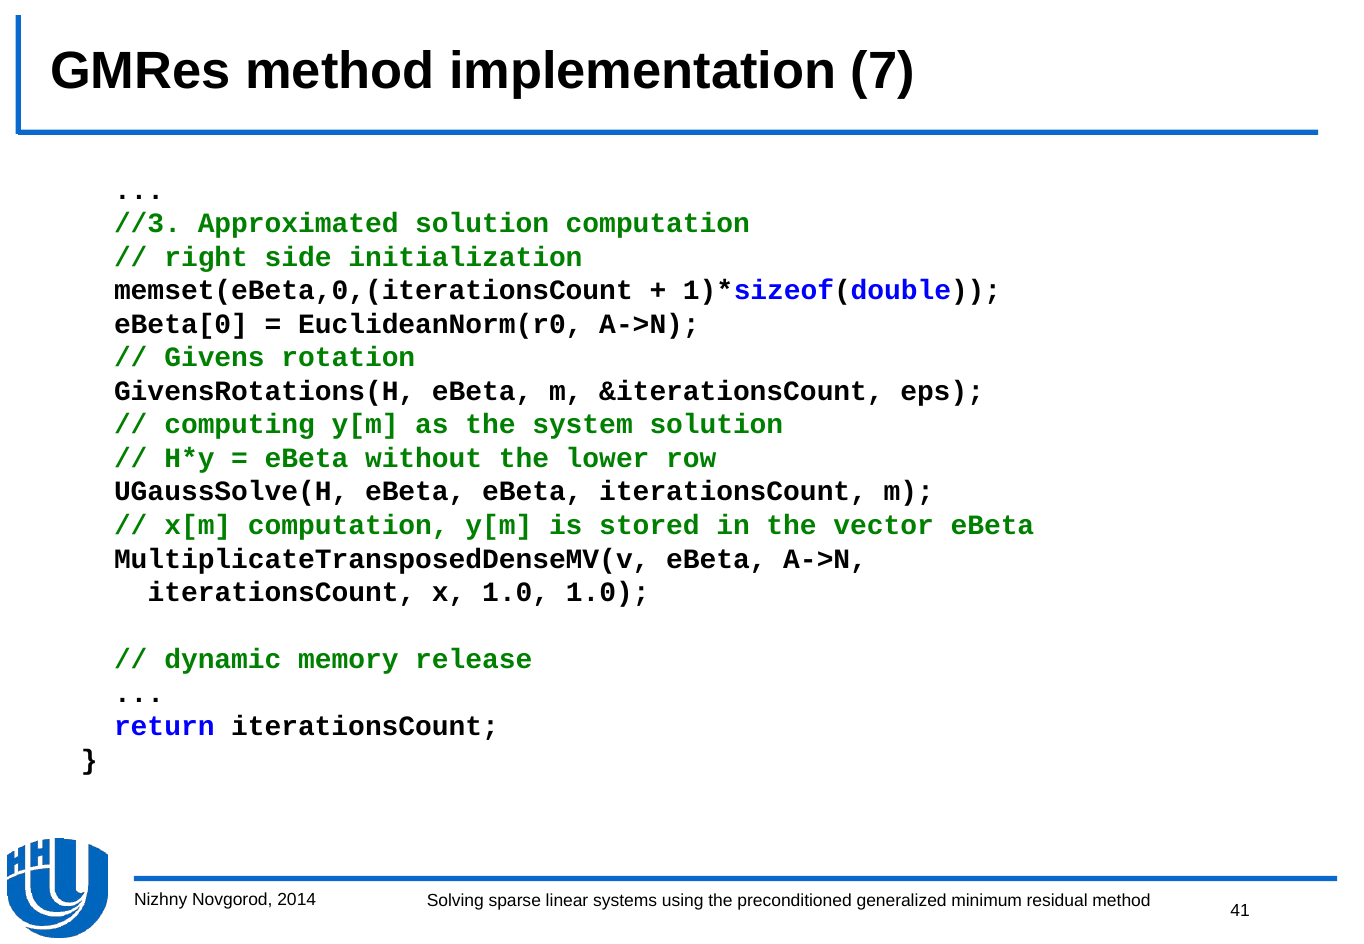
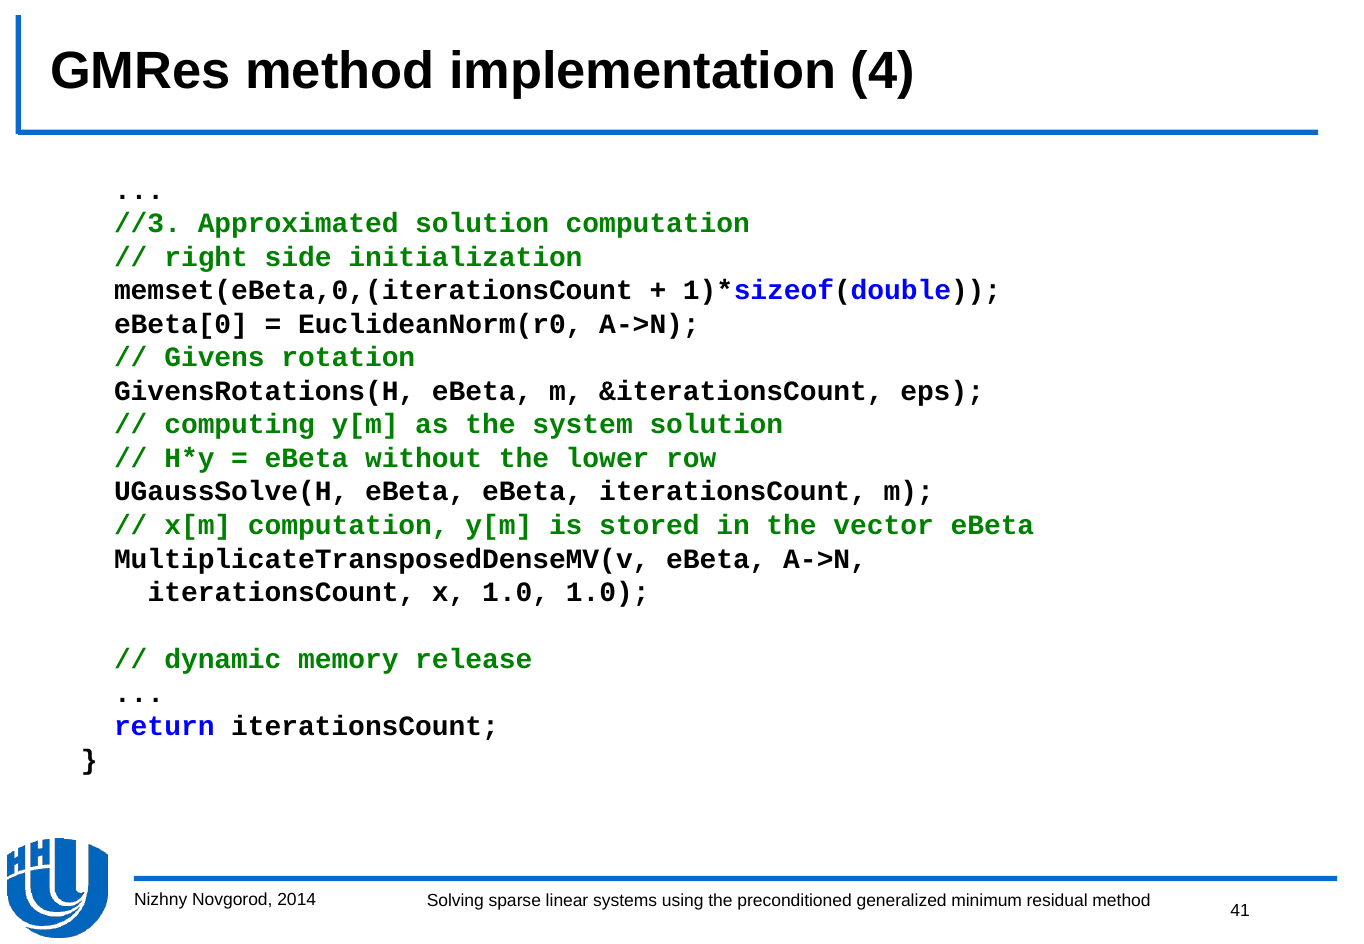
7: 7 -> 4 (883, 71)
